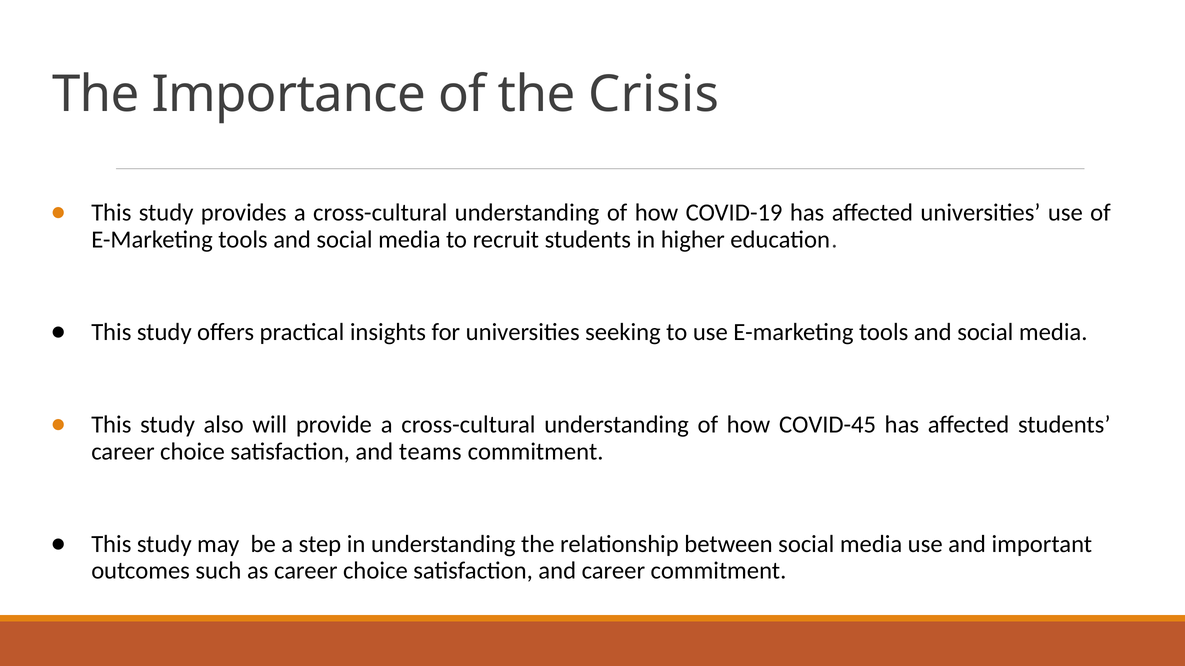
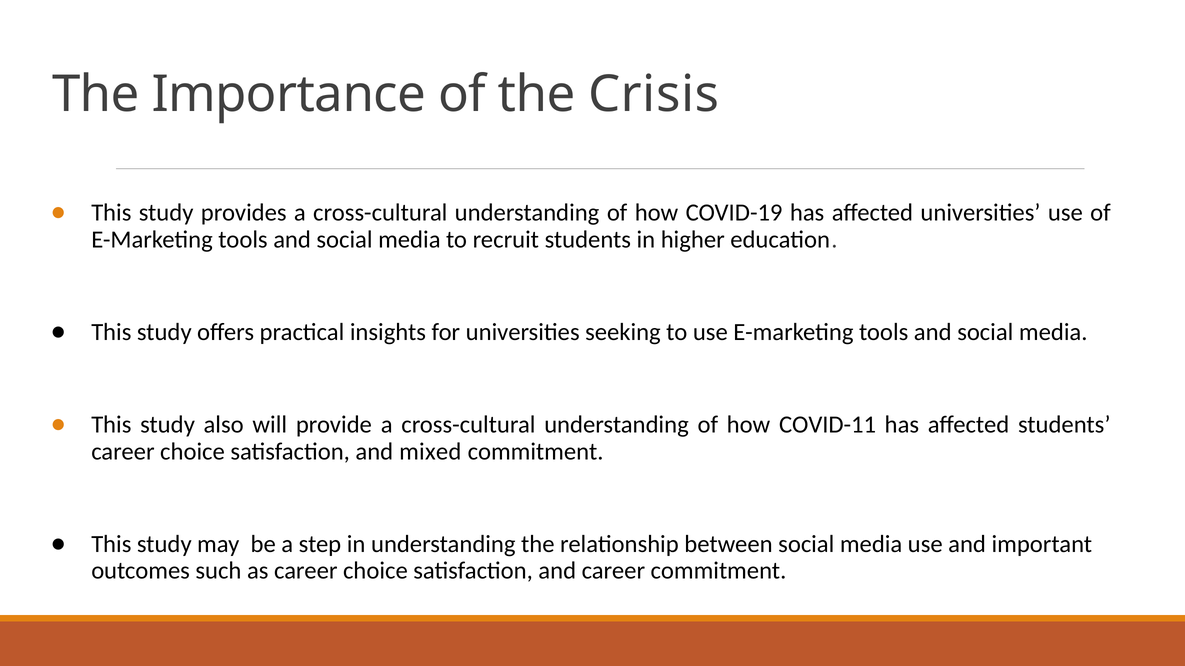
COVID-45: COVID-45 -> COVID-11 (828, 425)
teams: teams -> mixed (430, 452)
